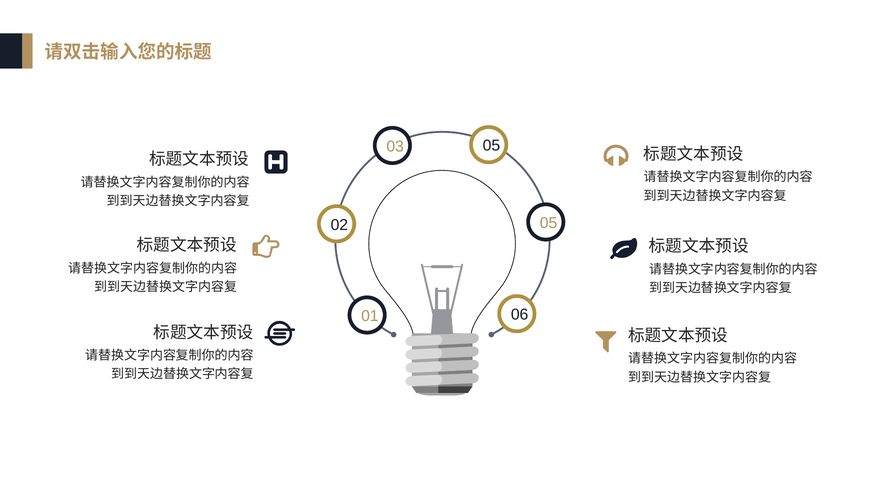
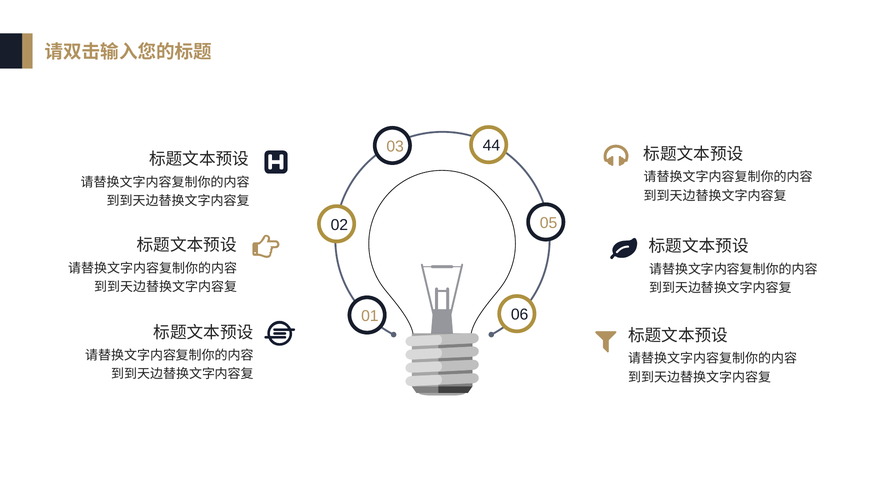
03 05: 05 -> 44 (491, 146)
